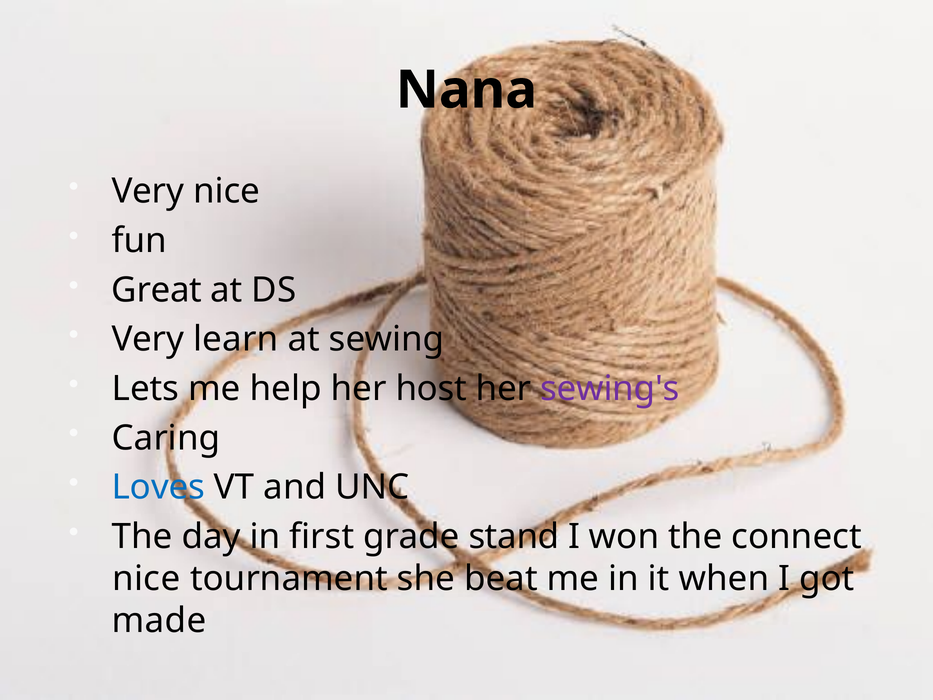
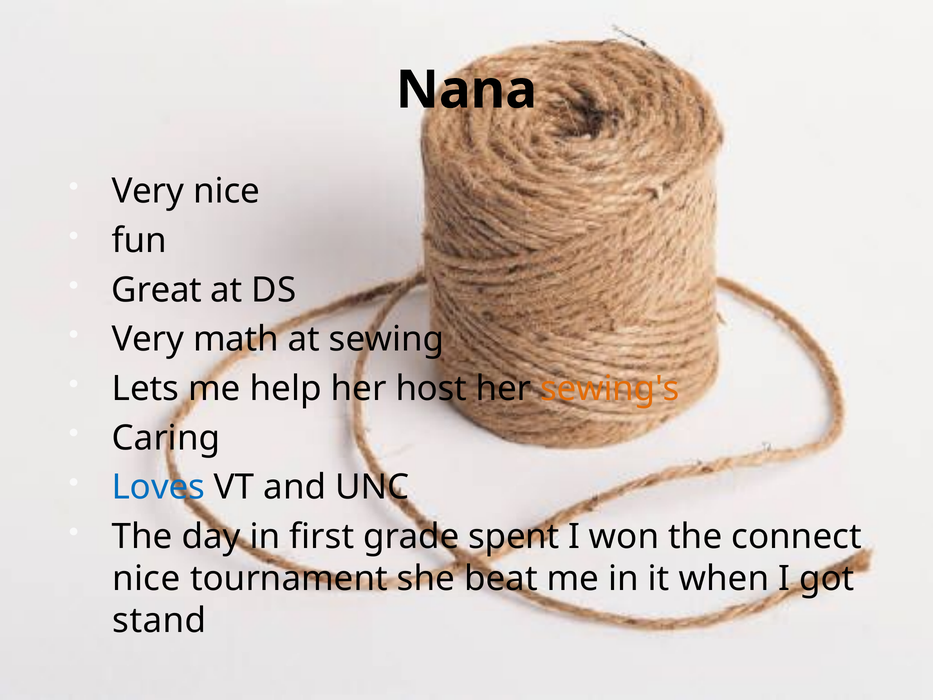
learn: learn -> math (236, 339)
sewing's colour: purple -> orange (610, 388)
stand: stand -> spent (514, 536)
made: made -> stand (159, 620)
